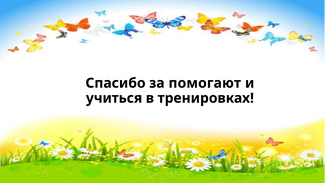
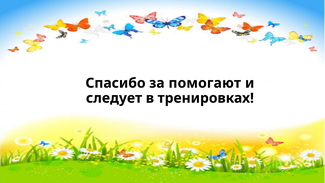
учиться: учиться -> следует (114, 98)
